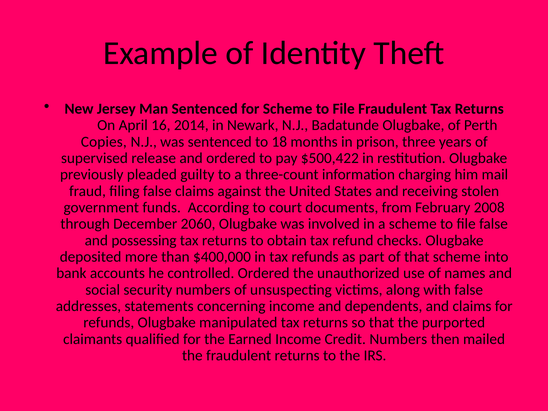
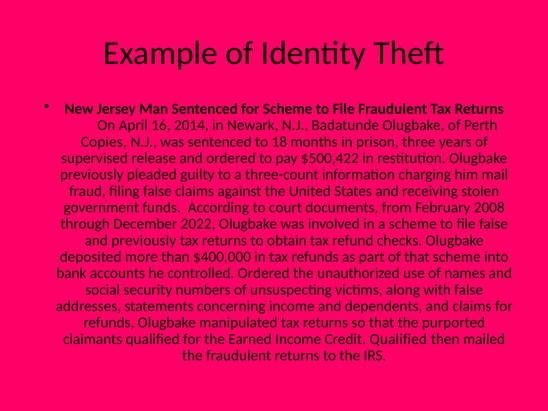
2060: 2060 -> 2022 (198, 224)
and possessing: possessing -> previously (144, 240)
Credit Numbers: Numbers -> Qualified (398, 339)
